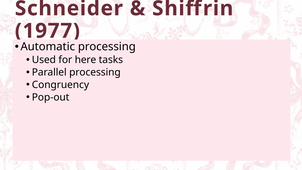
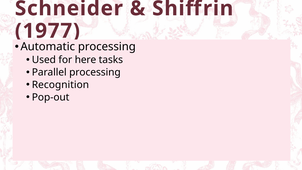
Congruency: Congruency -> Recognition (60, 85)
